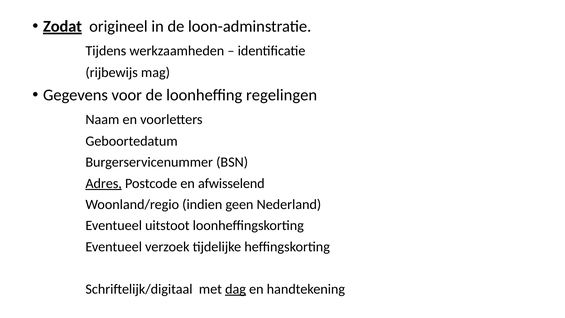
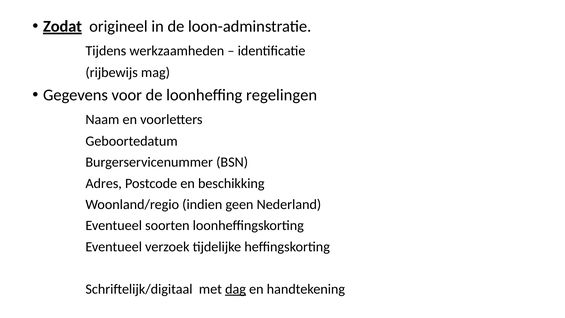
Adres underline: present -> none (104, 183)
afwisselend: afwisselend -> beschikking (231, 183)
uitstoot: uitstoot -> soorten (167, 226)
